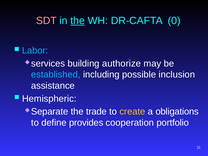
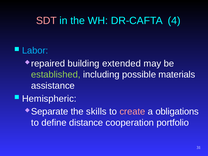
the underline: present -> none (78, 21)
0: 0 -> 4 (174, 21)
services: services -> repaired (48, 64)
authorize: authorize -> extended (122, 64)
established colour: light blue -> light green (56, 75)
inclusion: inclusion -> materials (177, 75)
trade: trade -> skills (96, 112)
create colour: yellow -> pink (132, 112)
provides: provides -> distance (86, 123)
